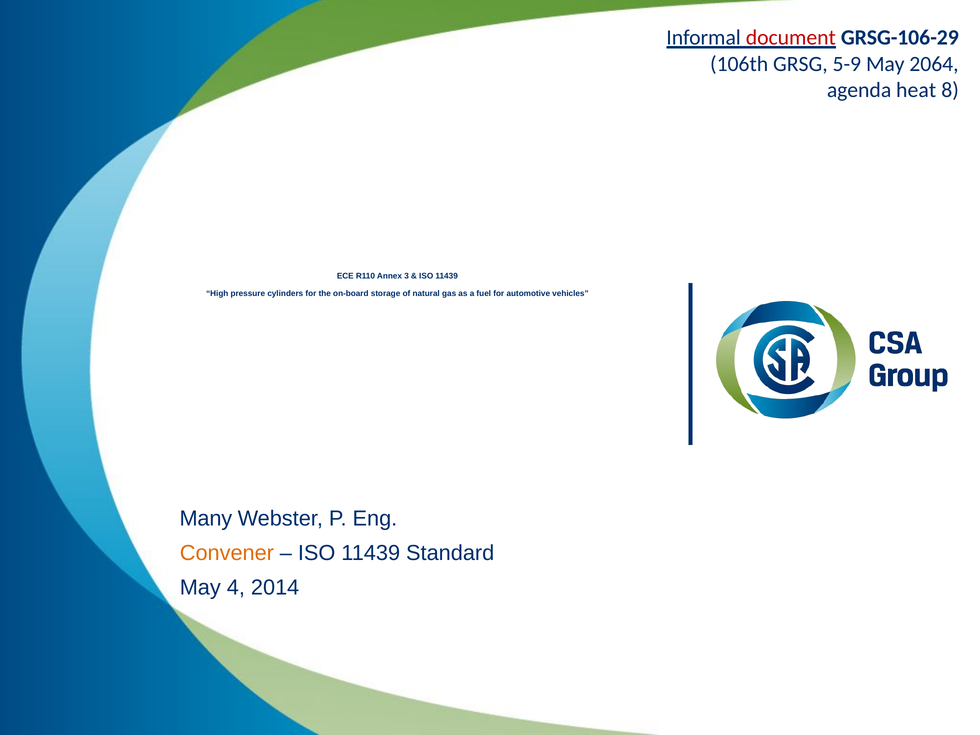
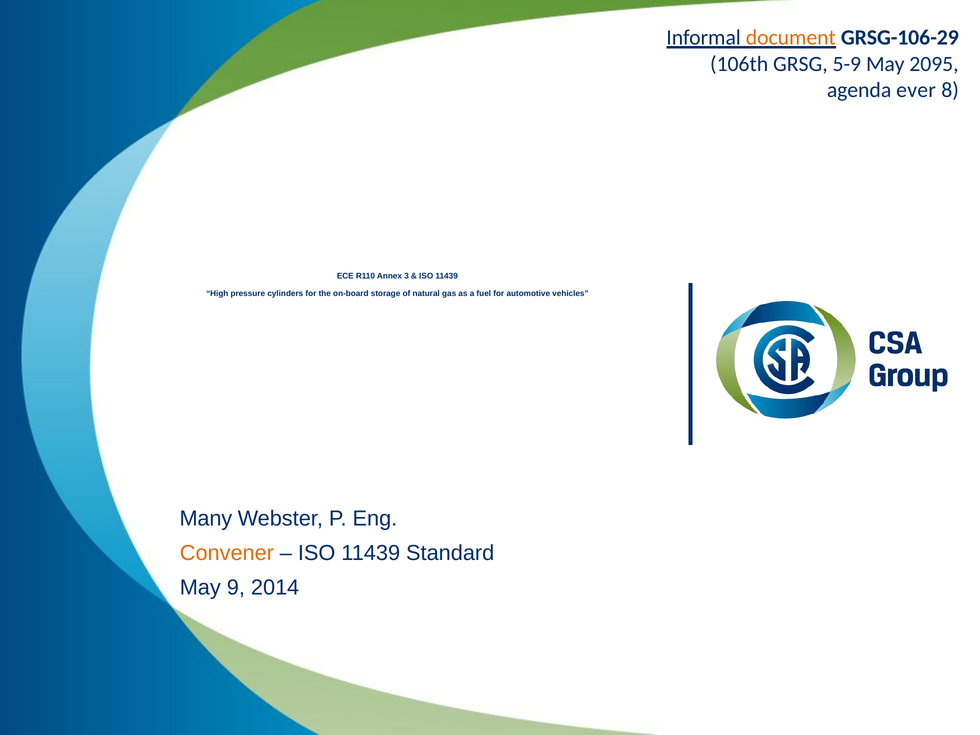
document colour: red -> orange (791, 38)
2064: 2064 -> 2095 (934, 64)
heat: heat -> ever (916, 90)
4: 4 -> 9 (236, 587)
